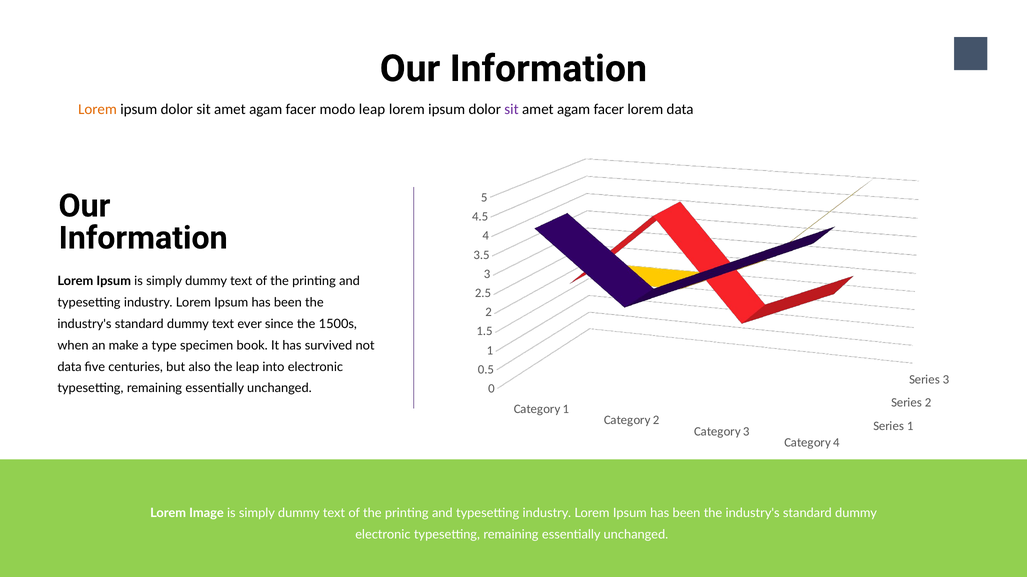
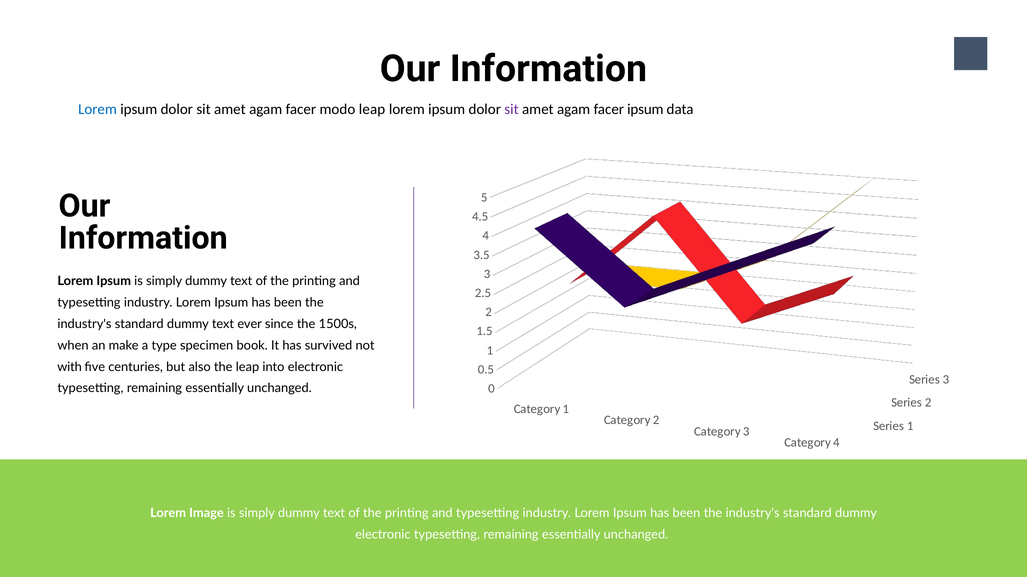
Lorem colour: orange -> blue (98, 109)
facer lorem: lorem -> ipsum (645, 109)
data: data -> with (70, 367)
